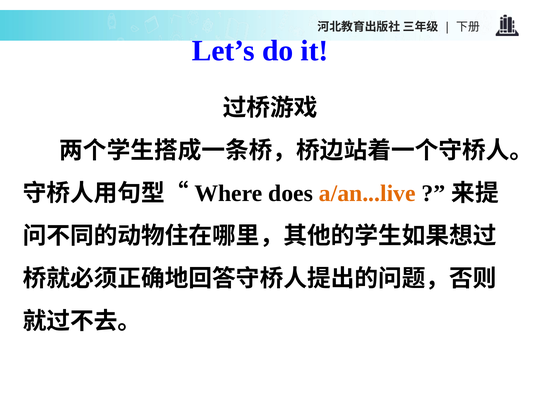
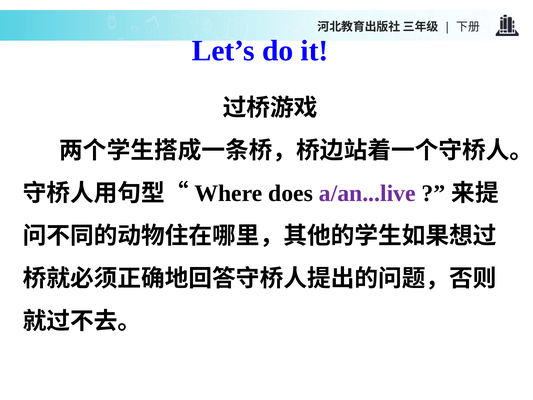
a/an...live colour: orange -> purple (367, 193)
